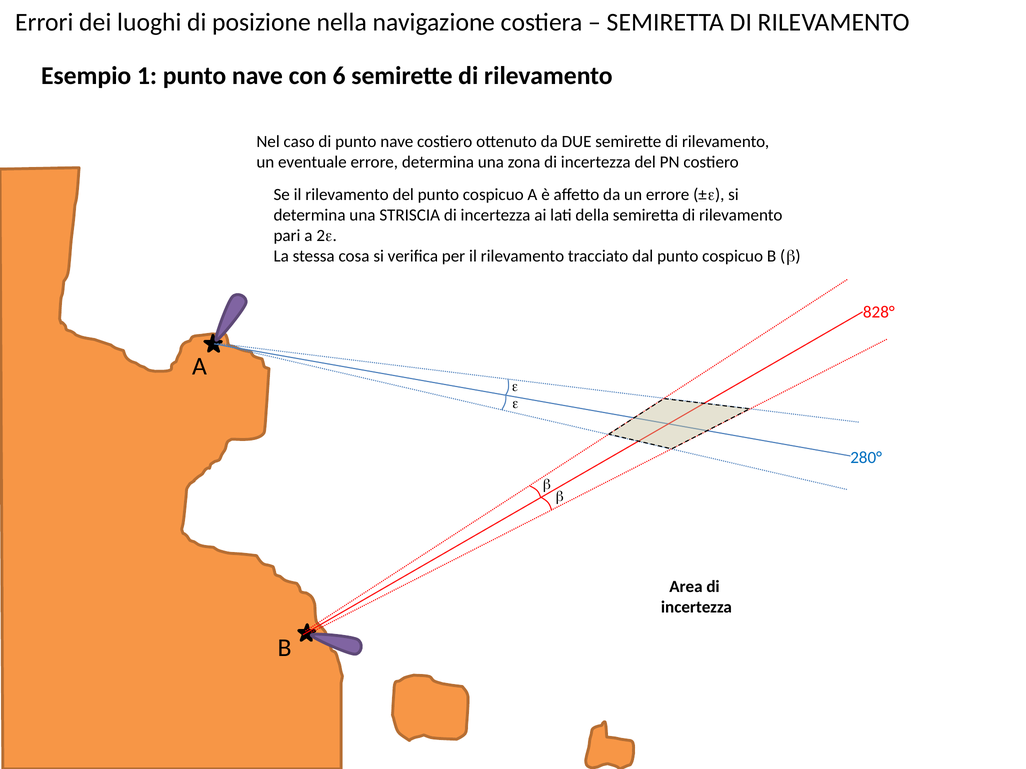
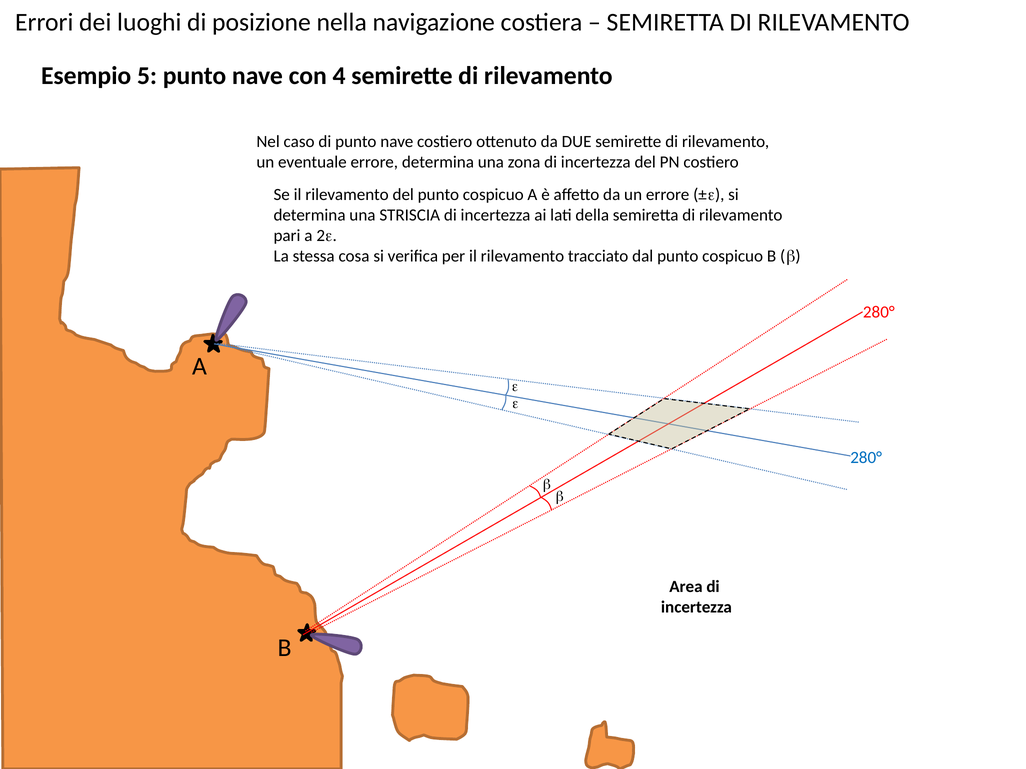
1: 1 -> 5 (147, 76)
6: 6 -> 4 (339, 76)
828°: 828° -> 280° (879, 312)
